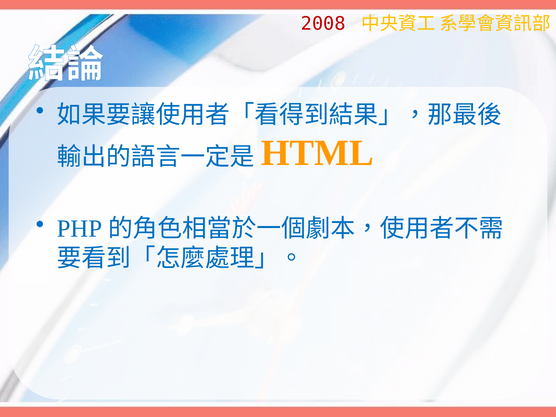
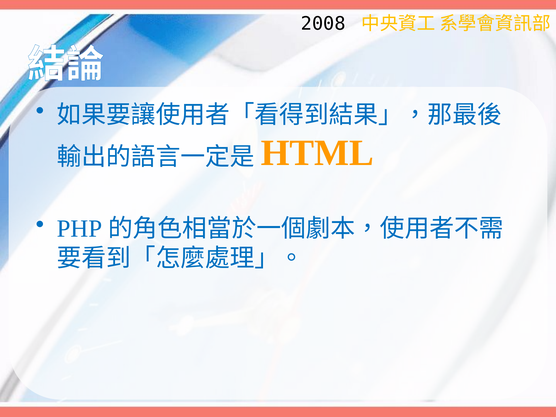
2008 colour: red -> black (323, 24)
